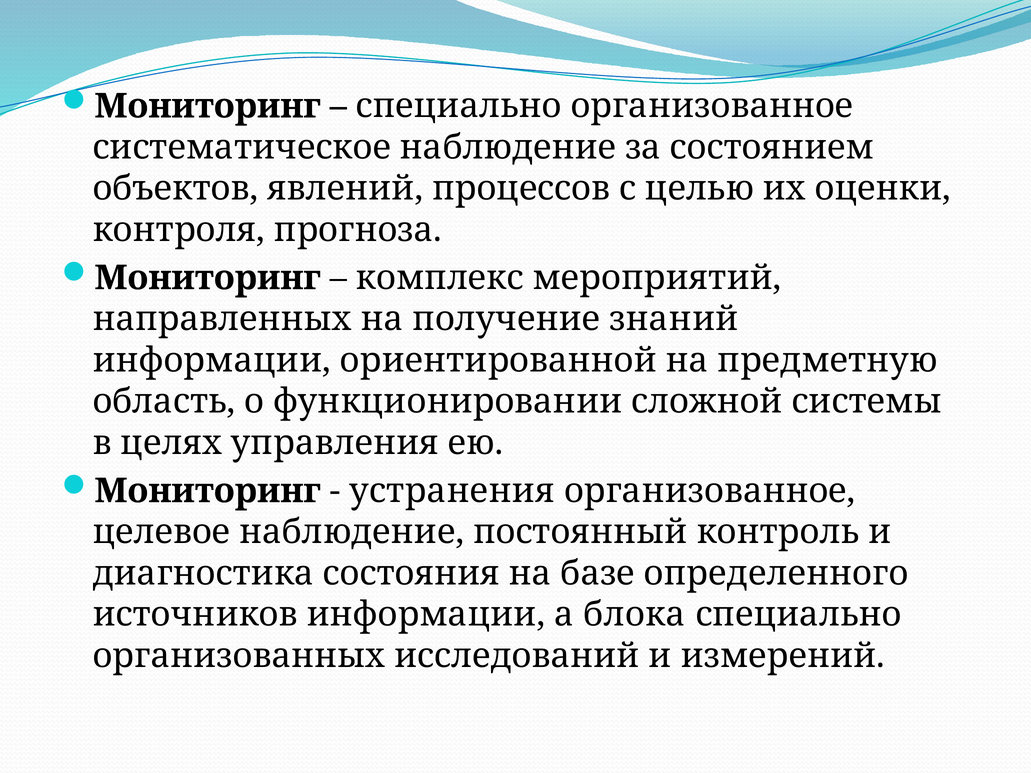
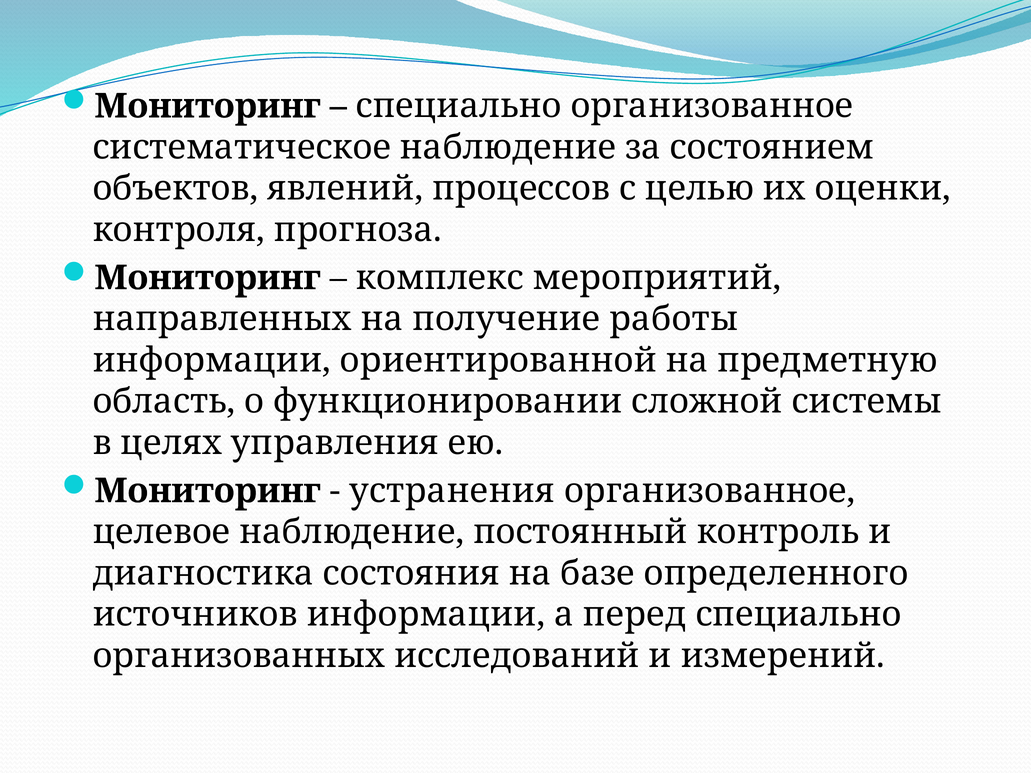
знаний: знаний -> работы (674, 319)
блока: блока -> перед (634, 615)
